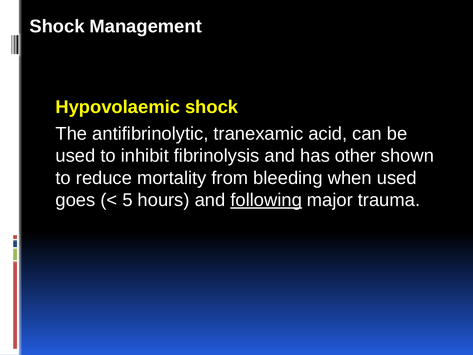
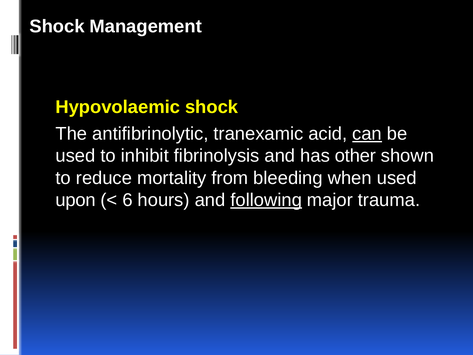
can underline: none -> present (367, 134)
goes: goes -> upon (76, 200)
5: 5 -> 6 (127, 200)
